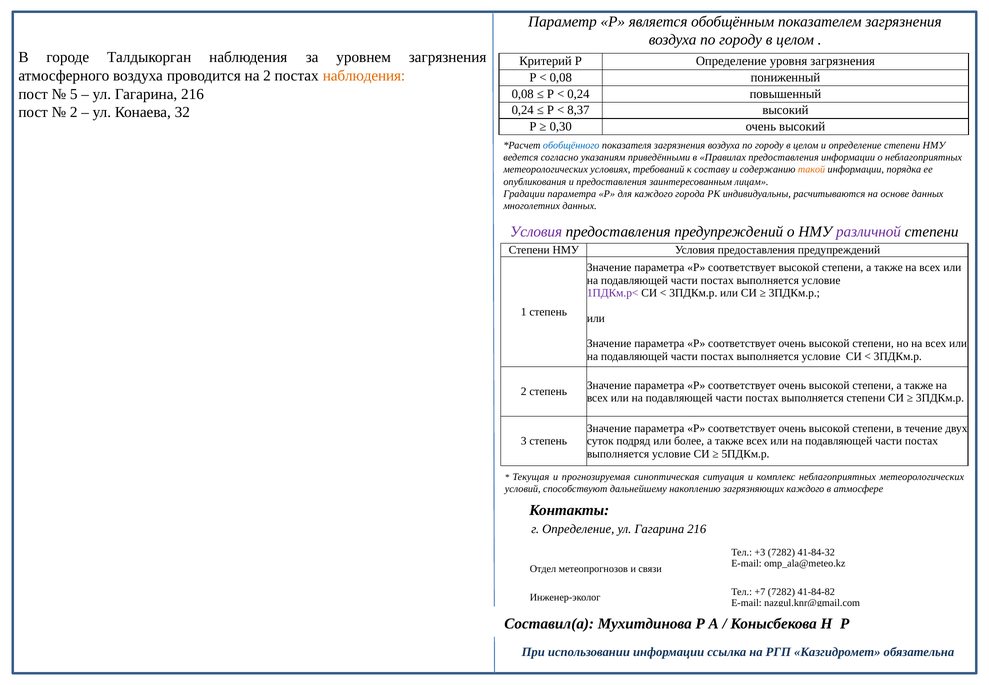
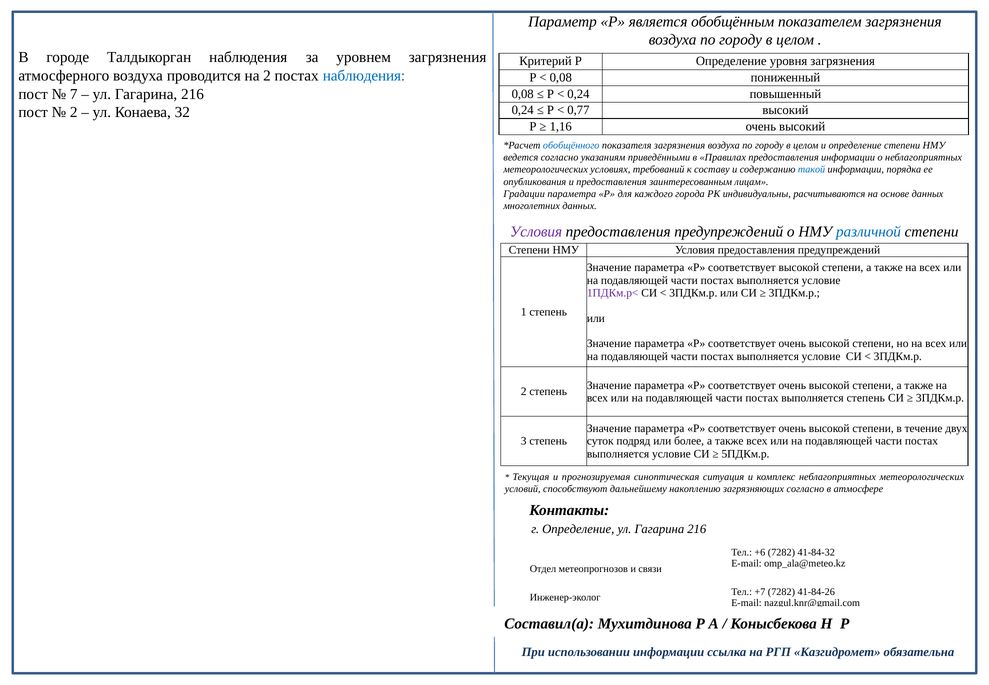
наблюдения colour: orange -> blue (364, 76)
5: 5 -> 7 (74, 94)
8,37: 8,37 -> 0,77 (578, 110)
0,30: 0,30 -> 1,16 (561, 126)
такой colour: orange -> blue (812, 169)
различной colour: purple -> blue (869, 232)
выполняется степени: степени -> степень (866, 398)
загрязняющих каждого: каждого -> согласно (805, 489)
+3: +3 -> +6 (760, 552)
41-84-82: 41-84-82 -> 41-84-26 (816, 591)
